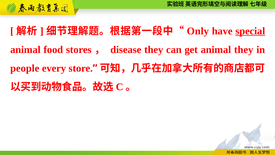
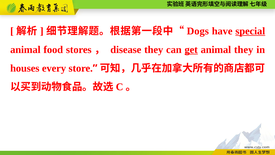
Only: Only -> Dogs (198, 31)
get underline: none -> present (191, 50)
people: people -> houses (25, 68)
